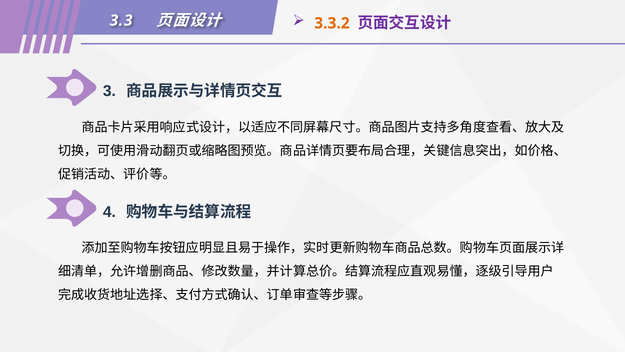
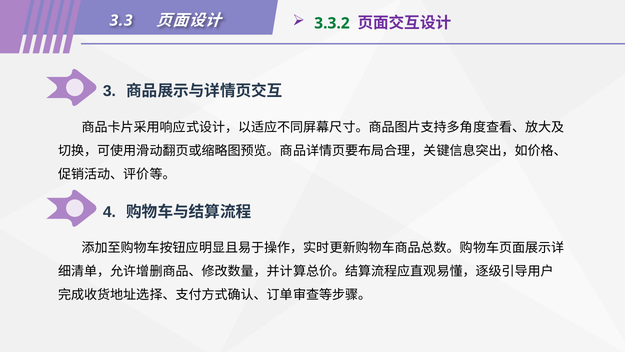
3.3.2 colour: orange -> green (332, 23)
